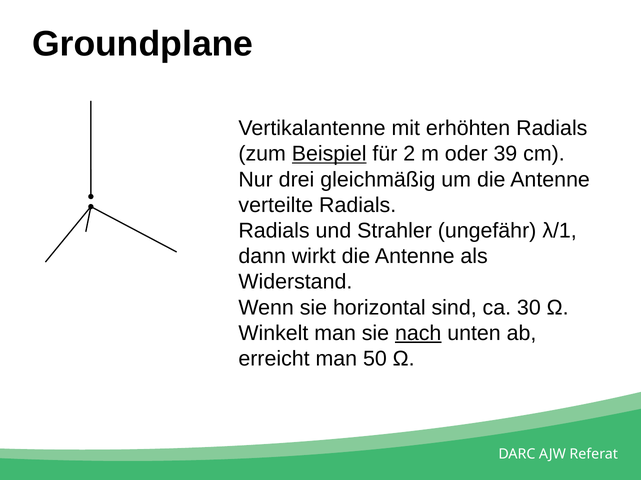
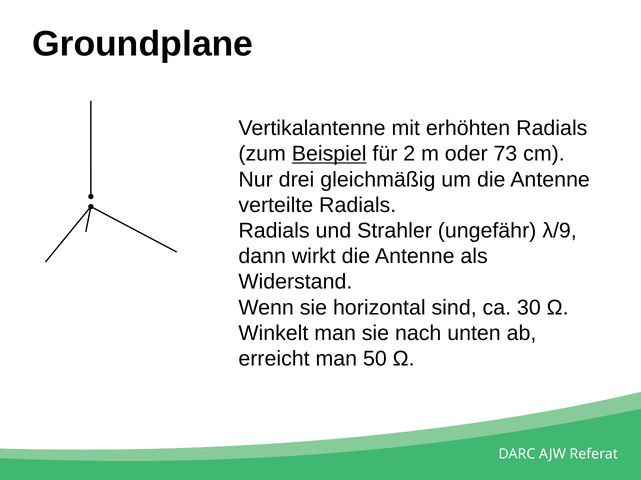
39: 39 -> 73 (505, 154)
λ/1: λ/1 -> λ/9 (560, 231)
nach underline: present -> none (418, 334)
